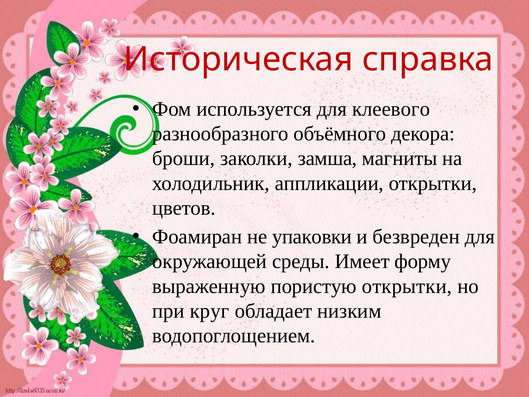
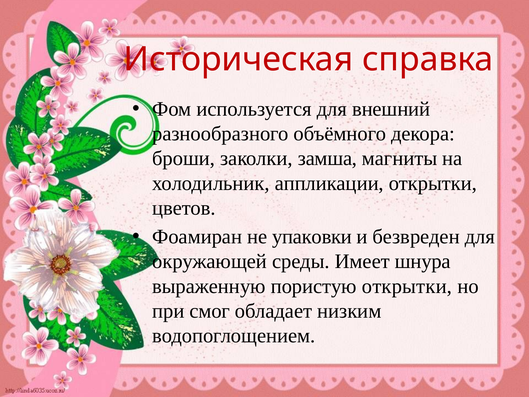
клеевого: клеевого -> внешний (391, 109)
форму: форму -> шнура (423, 261)
круг: круг -> смог (210, 311)
